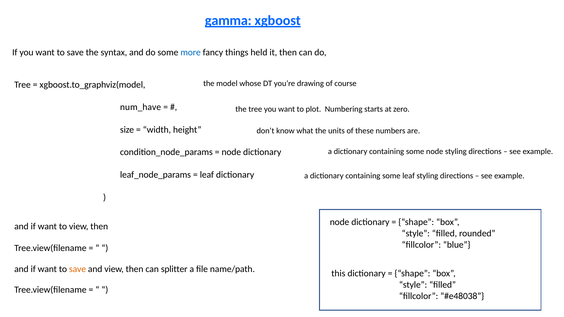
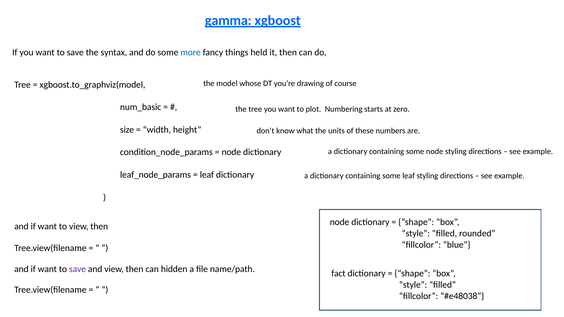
num_have: num_have -> num_basic (141, 107)
save colour: orange -> purple (78, 269)
splitter: splitter -> hidden (174, 269)
this: this -> fact (338, 274)
